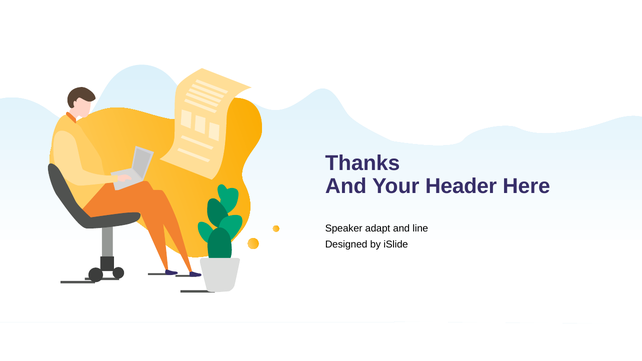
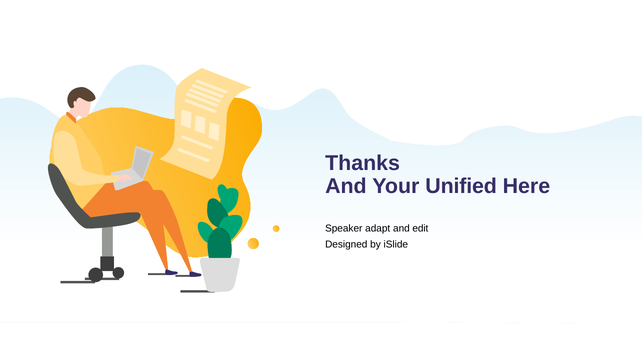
Header: Header -> Unified (461, 186)
line: line -> edit (420, 229)
